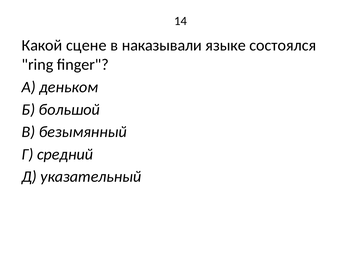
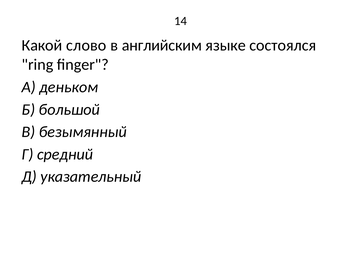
сцене: сцене -> слово (86, 46)
наказывали: наказывали -> английским (162, 46)
